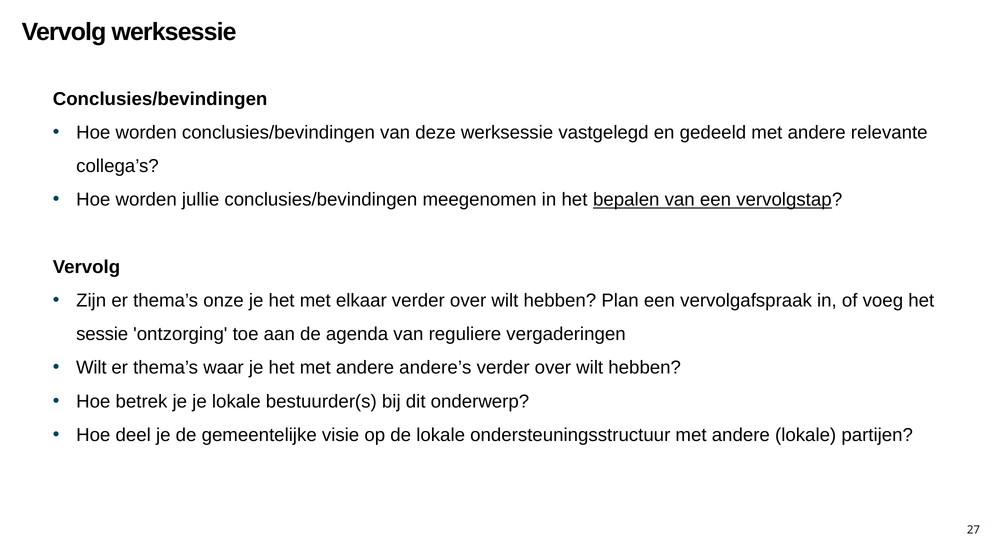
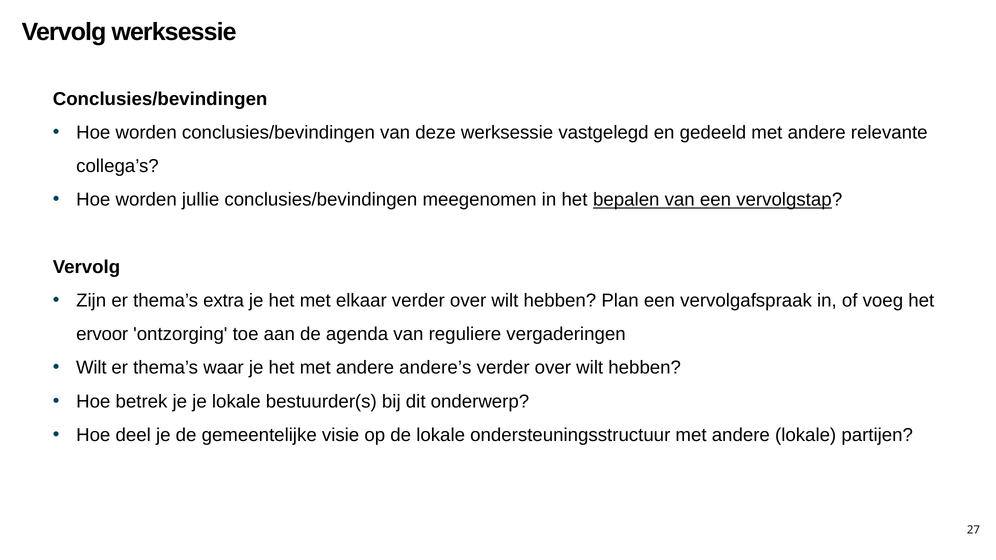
onze: onze -> extra (224, 301)
sessie: sessie -> ervoor (102, 334)
